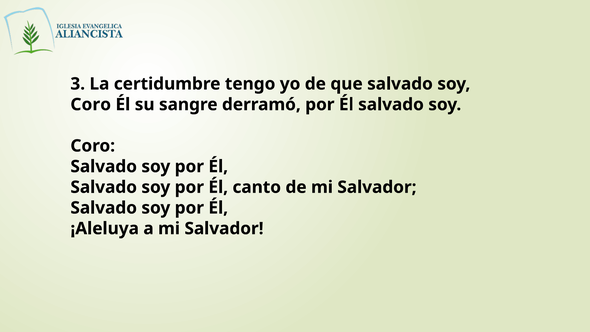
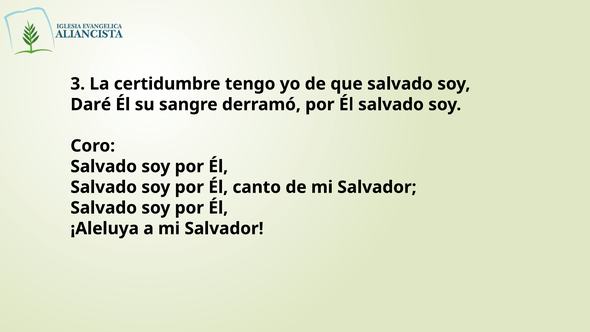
Coro: Coro -> Daré (91, 104)
